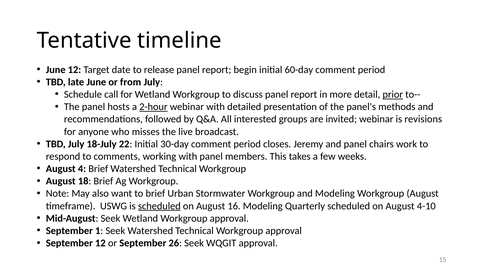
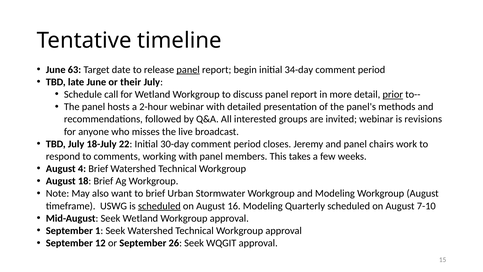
June 12: 12 -> 63 (74, 70)
panel underline: none -> present (188, 70)
60-day: 60-day -> 34-day (299, 70)
from: from -> their (131, 82)
2-hour underline: present -> none (153, 107)
4-10: 4-10 -> 7-10 (426, 206)
